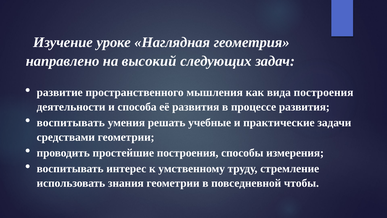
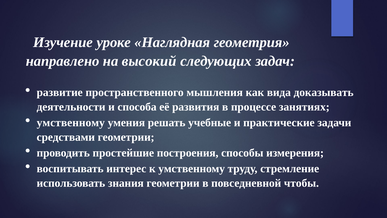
вида построения: построения -> доказывать (324, 92)
процессе развития: развития -> занятиях (304, 107)
воспитывать: воспитывать -> умственному (71, 122)
